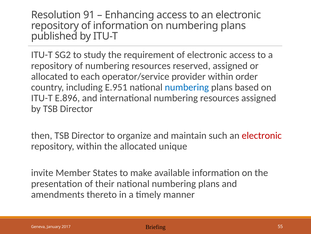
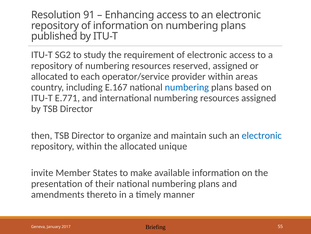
order: order -> areas (247, 76)
E.951: E.951 -> E.167 (116, 87)
E.896: E.896 -> E.771 (67, 98)
electronic colour: red -> blue (262, 135)
